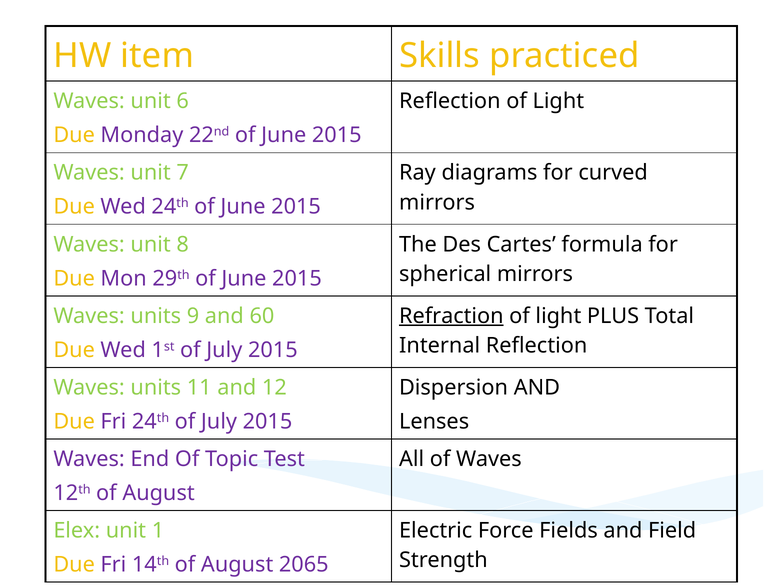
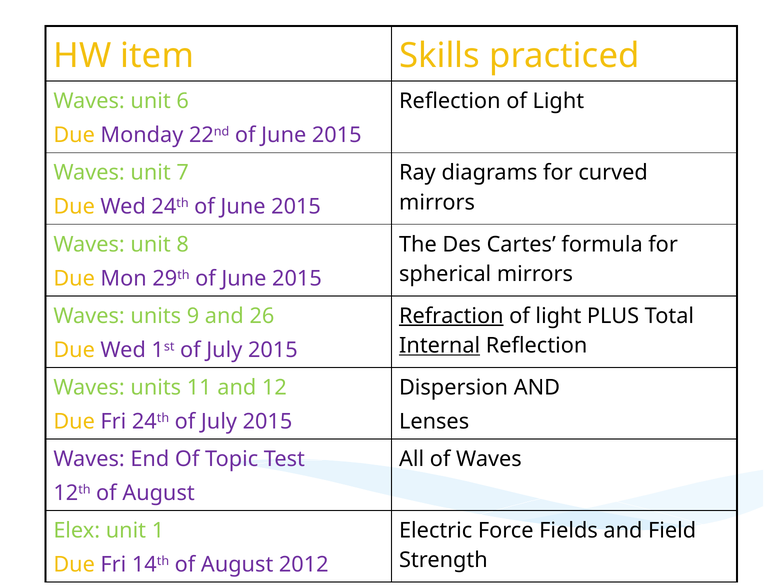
60: 60 -> 26 (262, 316)
Internal underline: none -> present (440, 345)
2065: 2065 -> 2012 (304, 564)
